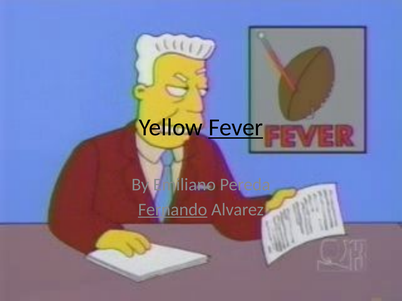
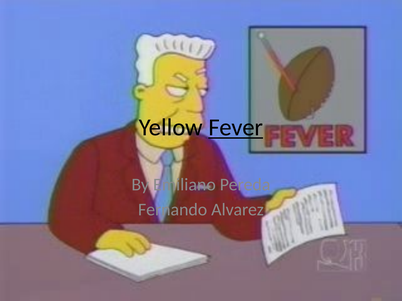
Fernando underline: present -> none (173, 210)
